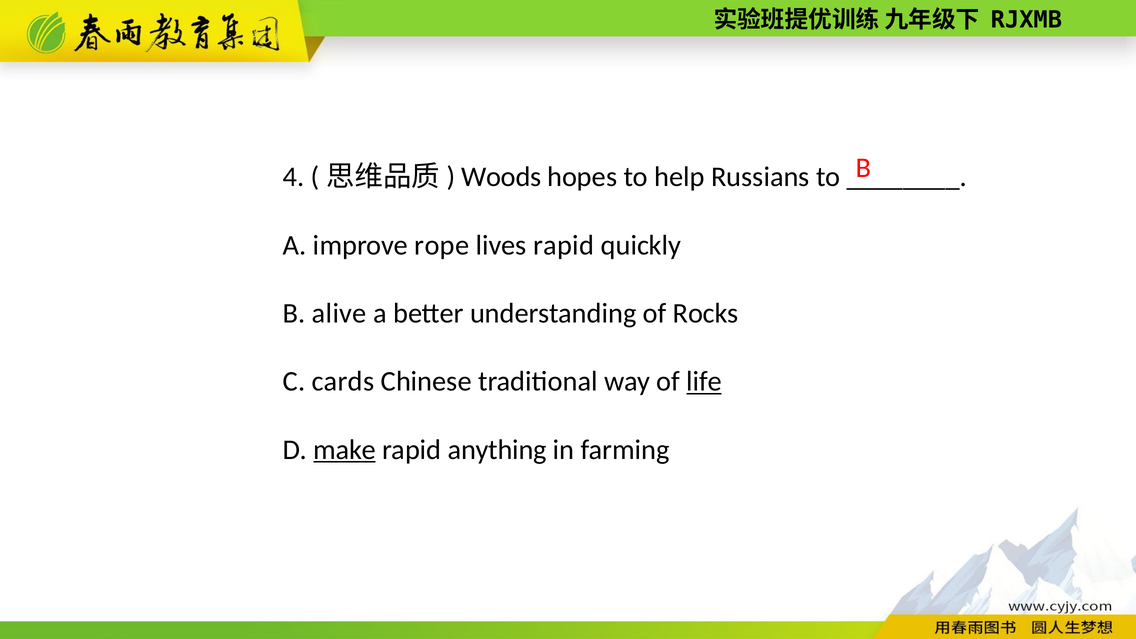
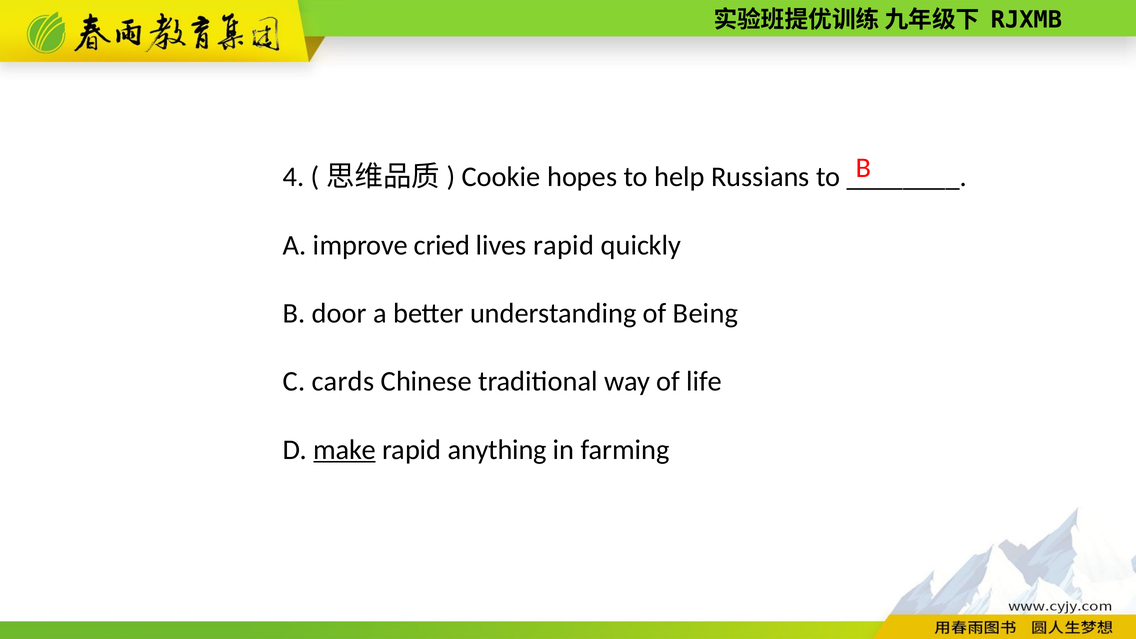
Woods: Woods -> Cookie (501, 177)
rope: rope -> cried (442, 245)
alive: alive -> door (339, 313)
Rocks: Rocks -> Being (705, 313)
life underline: present -> none (704, 382)
